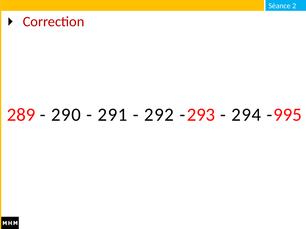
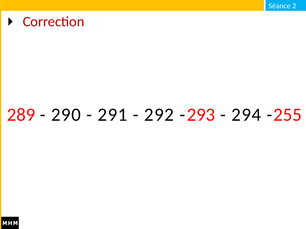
995: 995 -> 255 (288, 115)
